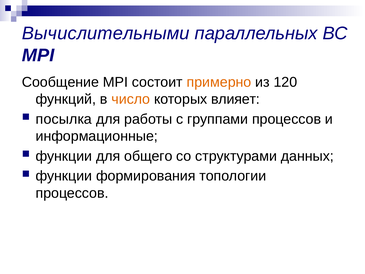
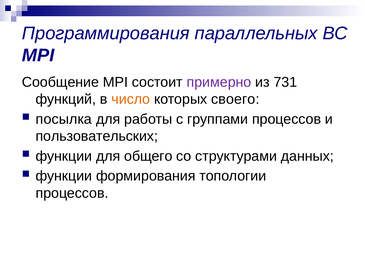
Вычислительными: Вычислительными -> Программирования (106, 33)
примерно colour: orange -> purple (219, 82)
120: 120 -> 731 (285, 82)
влияет: влияет -> своего (235, 99)
информационные: информационные -> пользовательских (97, 136)
